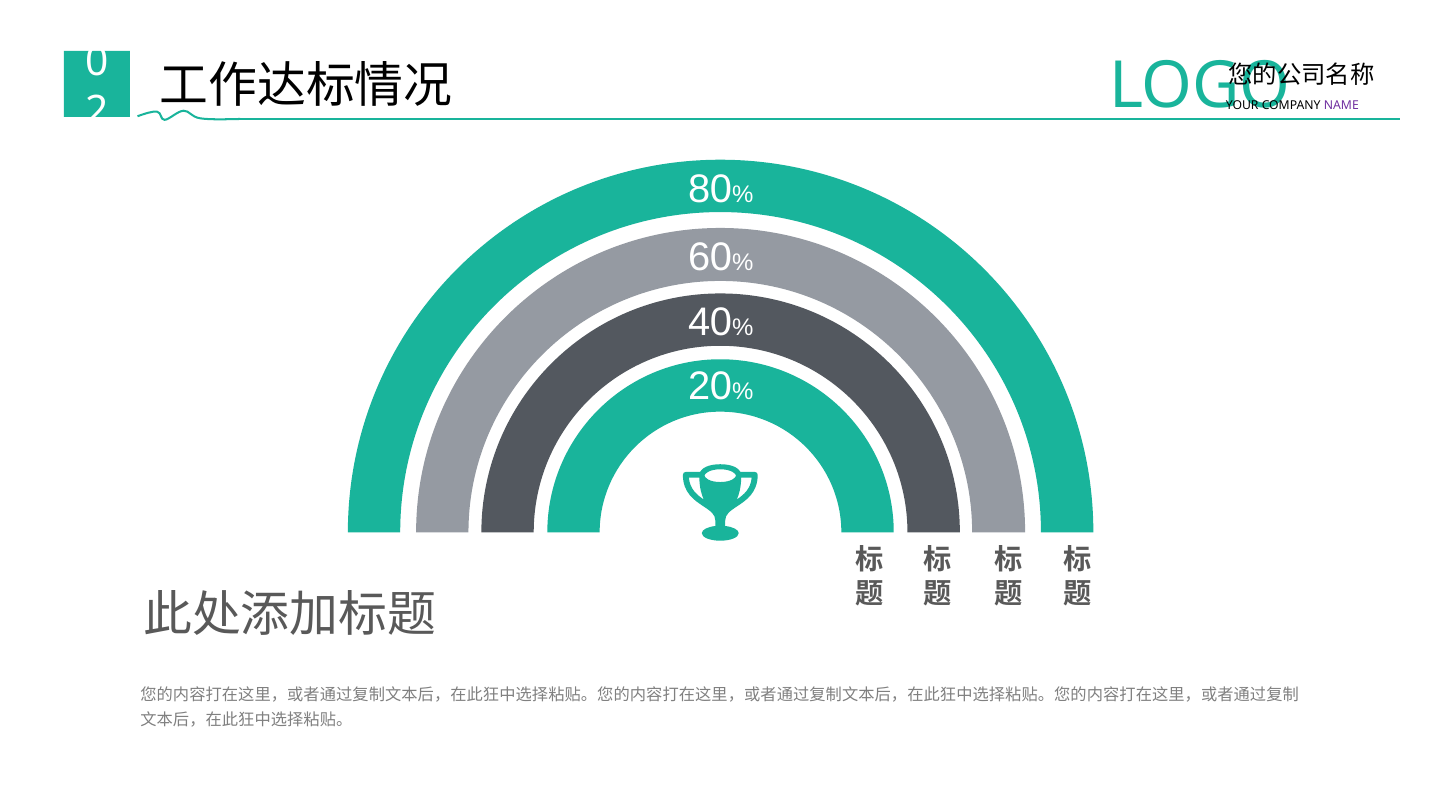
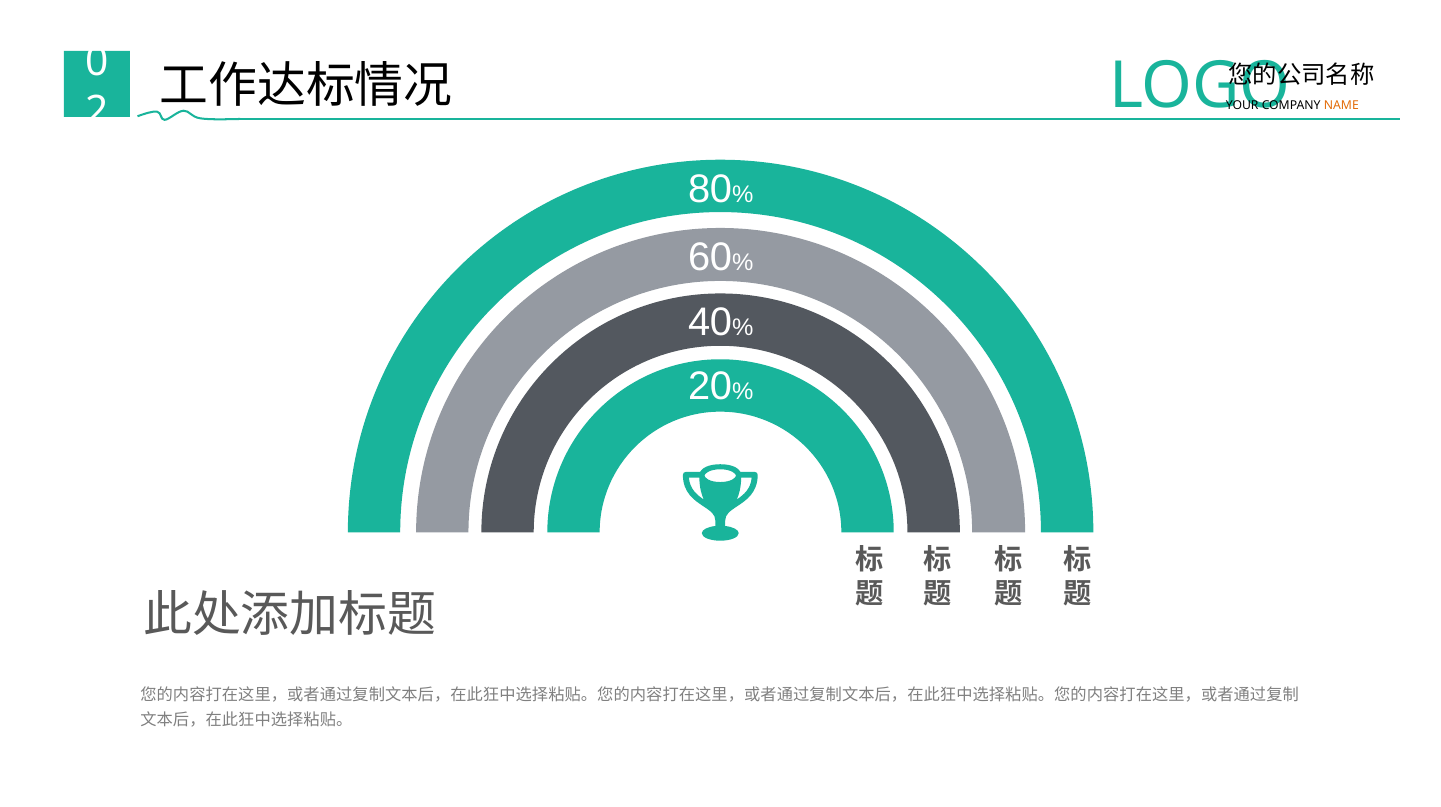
NAME colour: purple -> orange (1341, 106)
